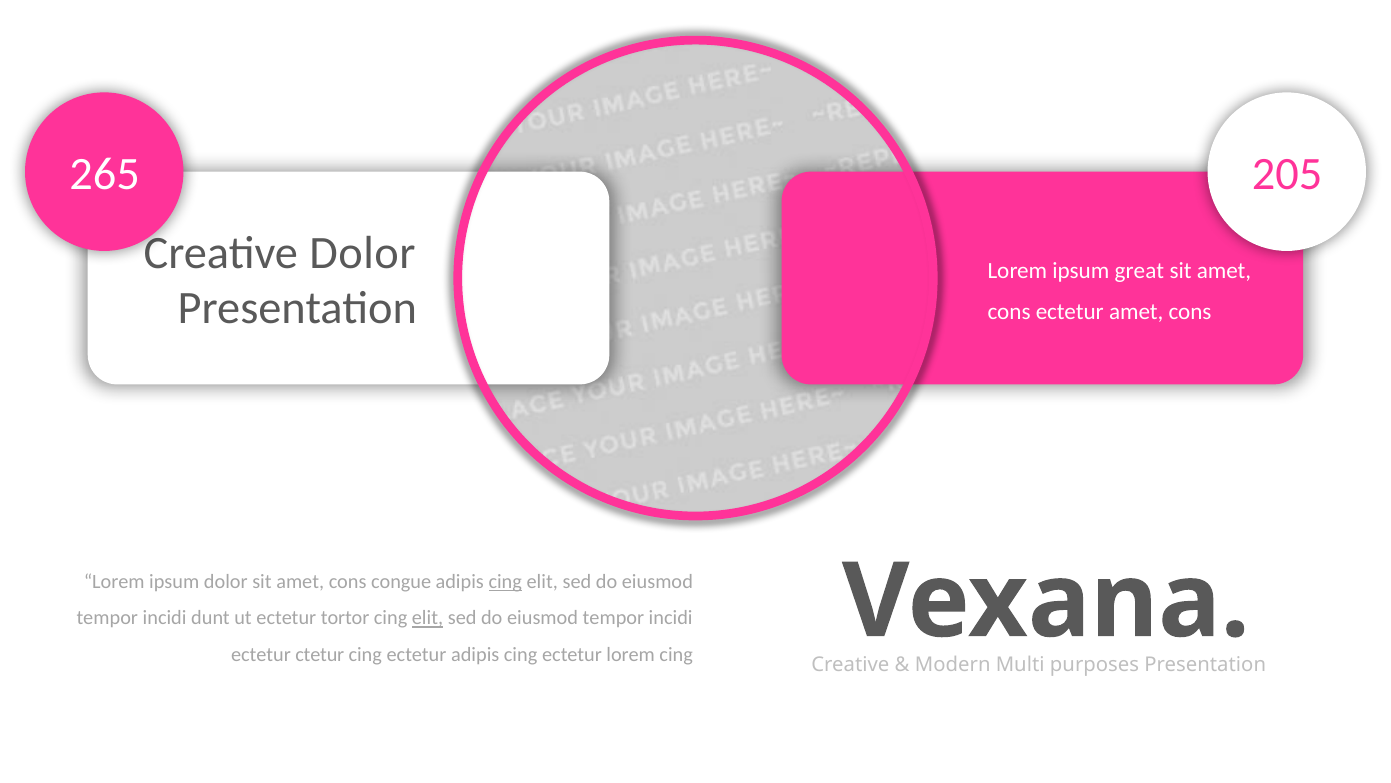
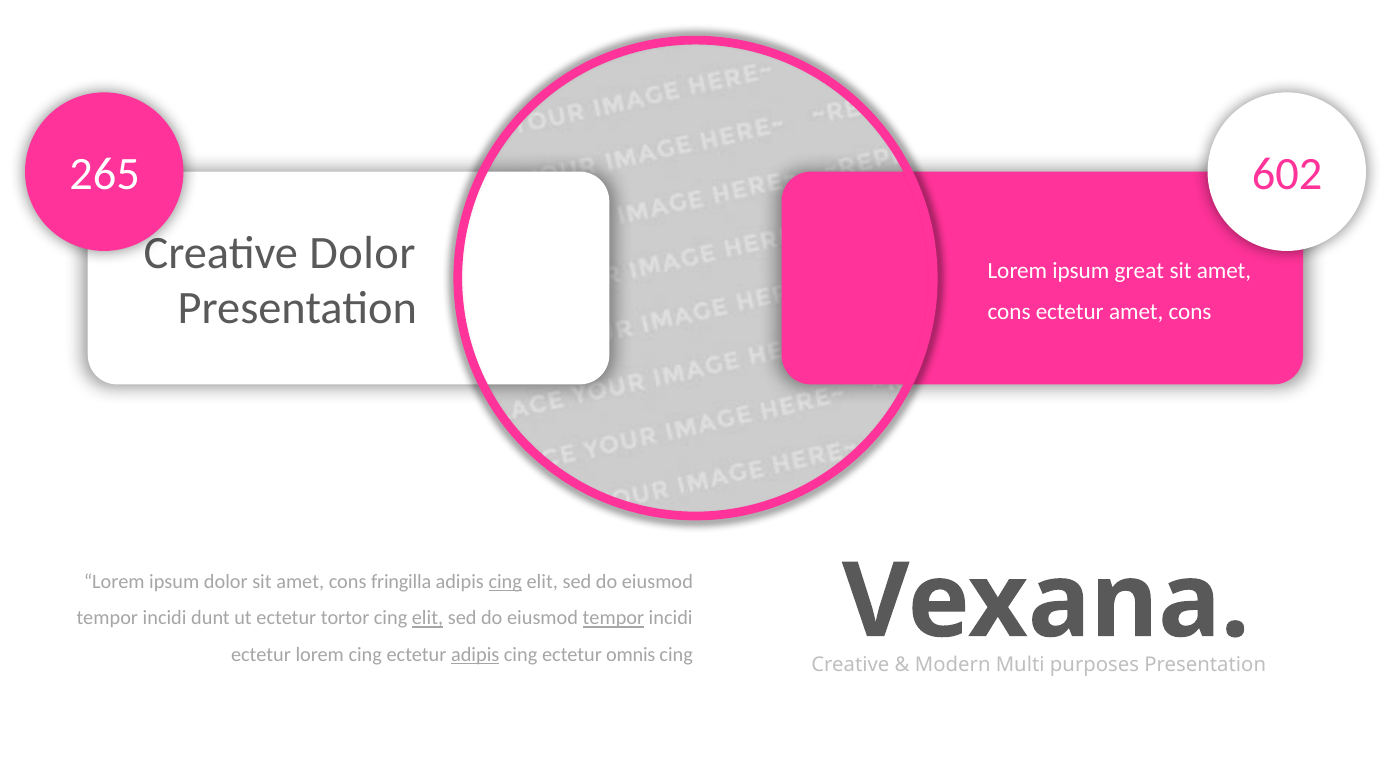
205: 205 -> 602 (1287, 174)
congue: congue -> fringilla (401, 581)
tempor underline: none -> present (613, 618)
ectetur ctetur: ctetur -> lorem (320, 654)
adipis underline: none -> present (475, 654)
ectetur lorem: lorem -> omnis (631, 654)
